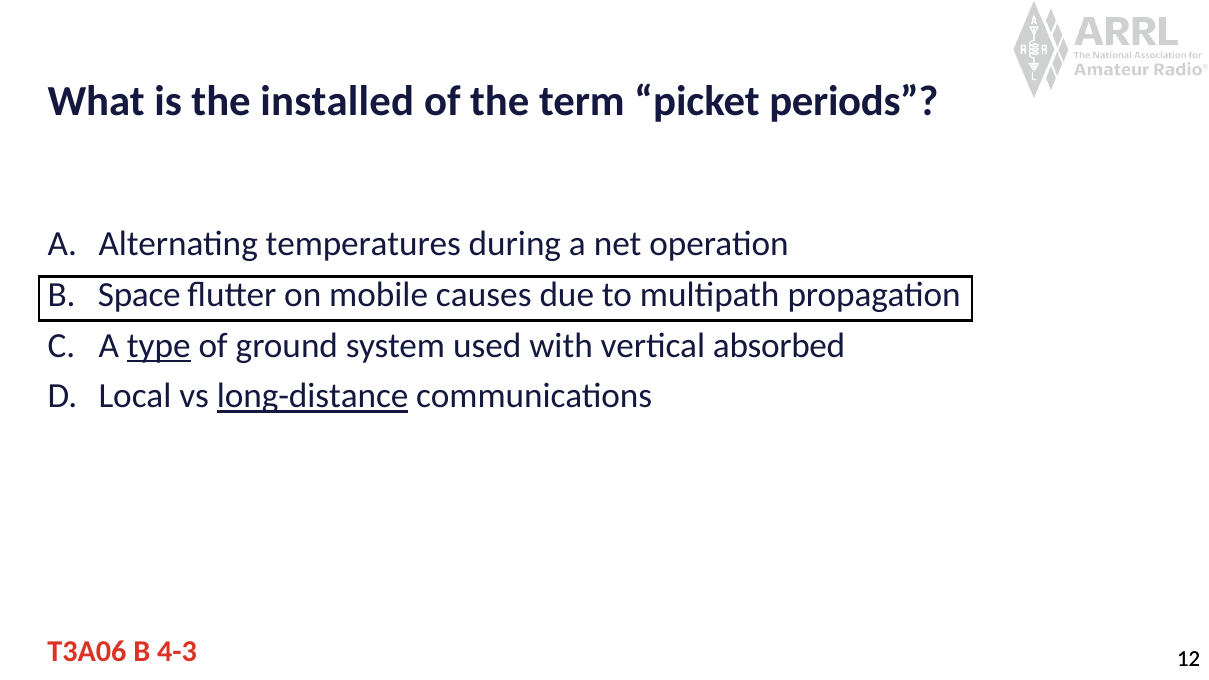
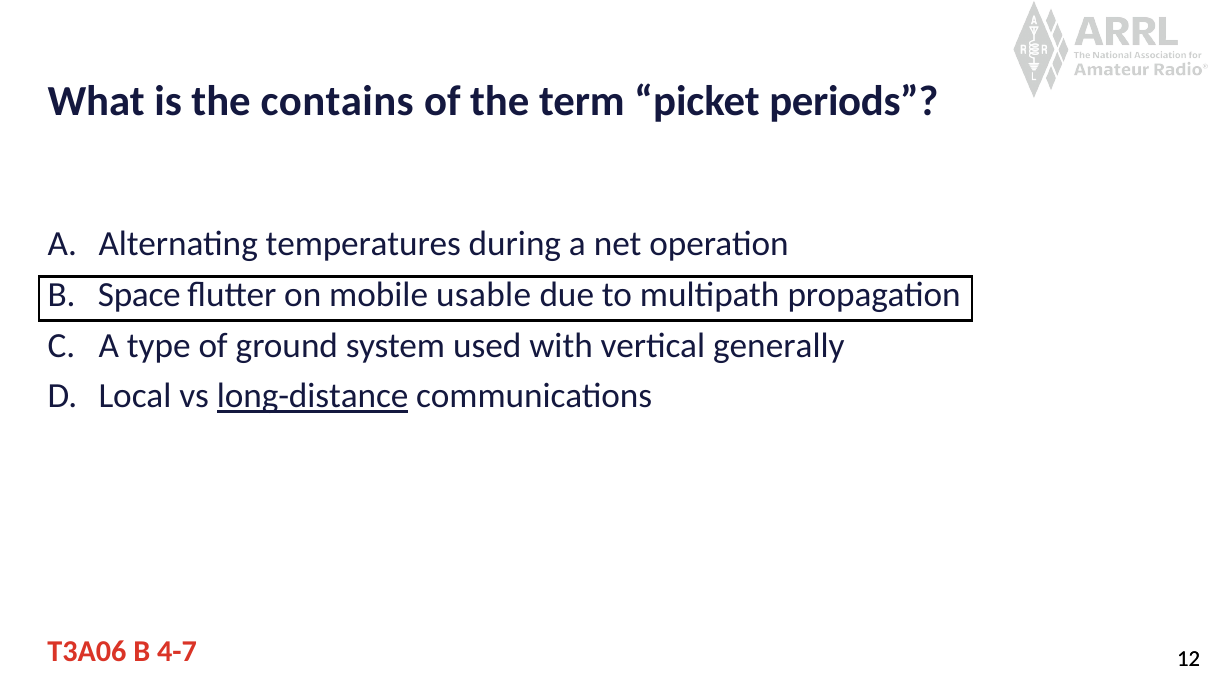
installed: installed -> contains (337, 102)
causes: causes -> usable (484, 295)
type underline: present -> none (159, 346)
absorbed: absorbed -> generally (779, 346)
4-3: 4-3 -> 4-7 (177, 651)
